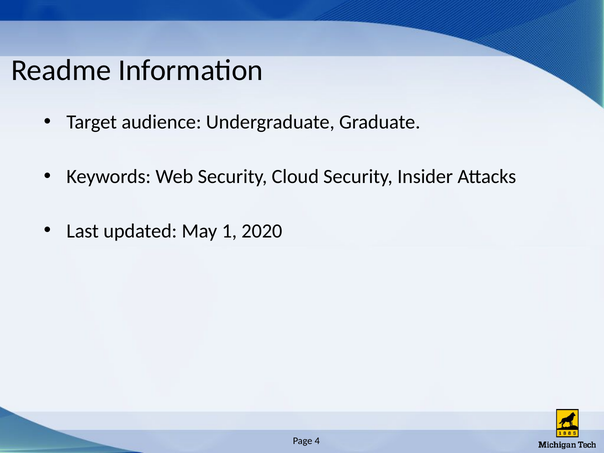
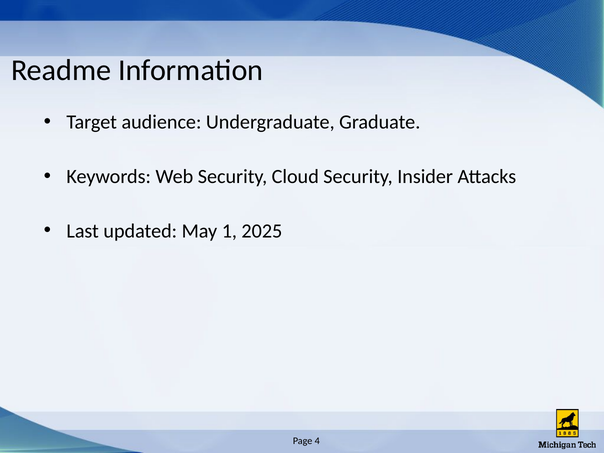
2020: 2020 -> 2025 (262, 231)
